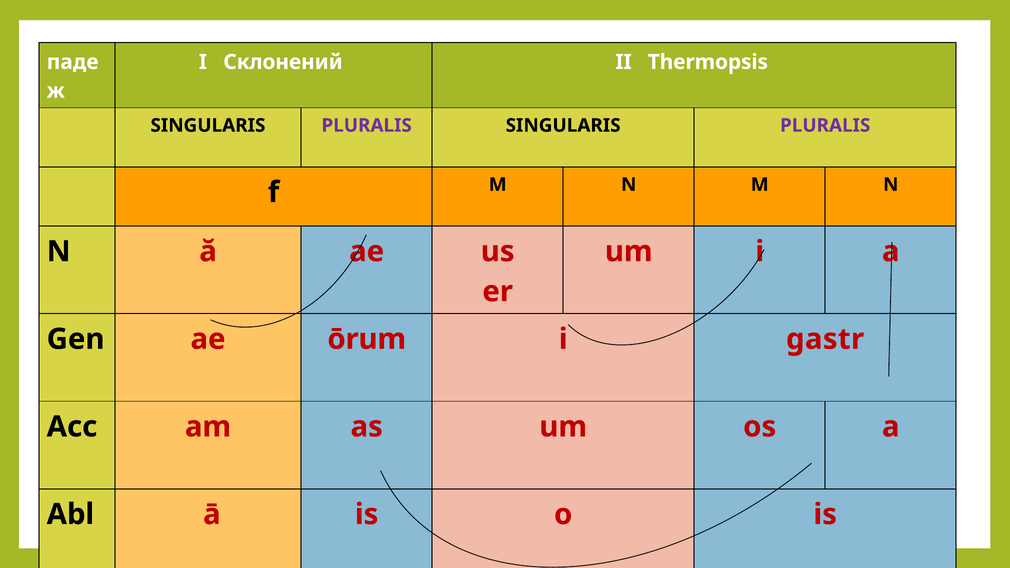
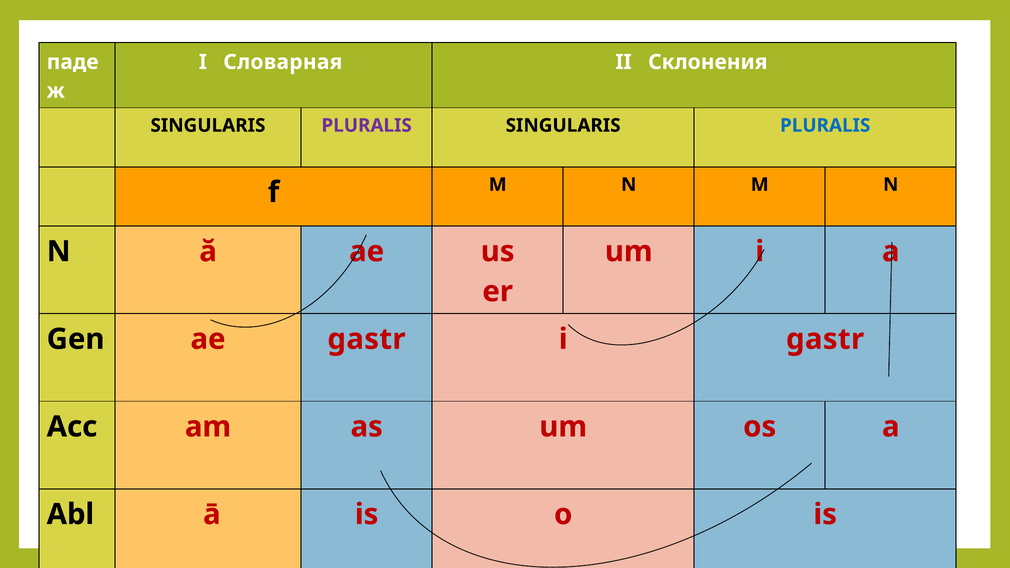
Склонений: Склонений -> Словарная (283, 62)
Thermopsis: Thermopsis -> Склонения (708, 62)
PLURALIS colour: purple -> blue (825, 126)
ae ōrum: ōrum -> gastr (366, 339)
